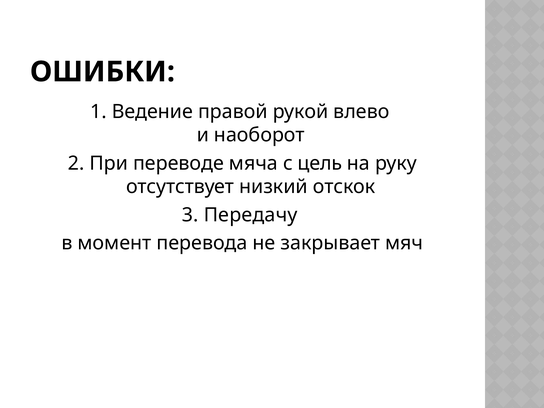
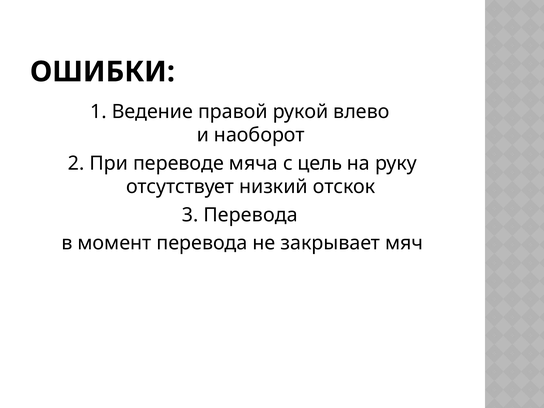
3 Передачу: Передачу -> Перевода (251, 215)
